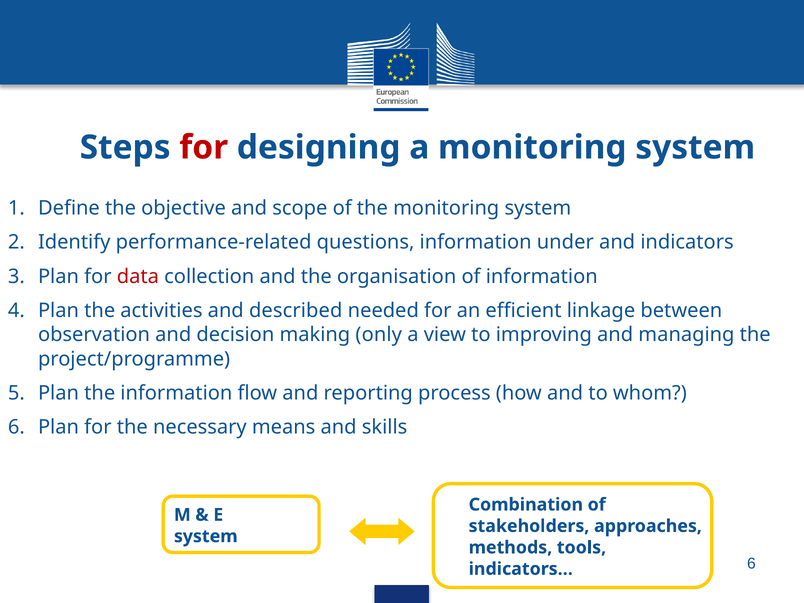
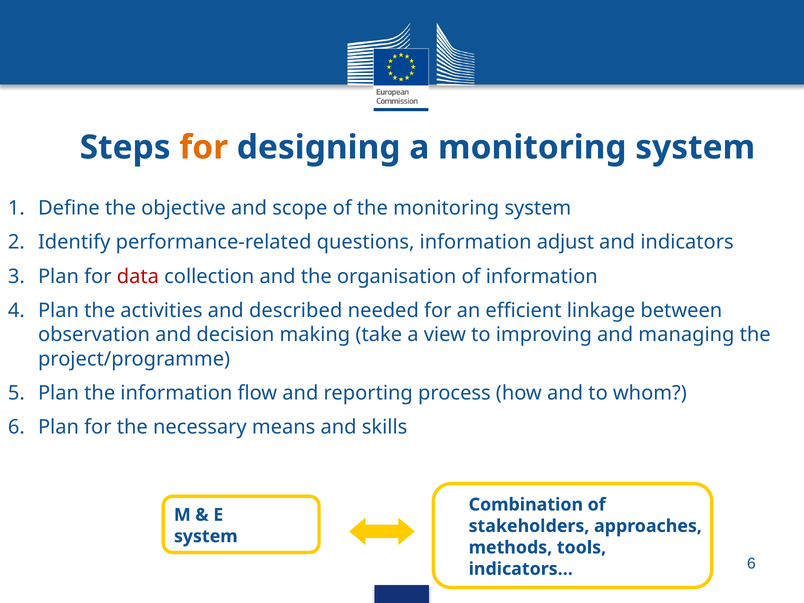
for colour: red -> orange (204, 147)
under: under -> adjust (565, 242)
only: only -> take (379, 335)
